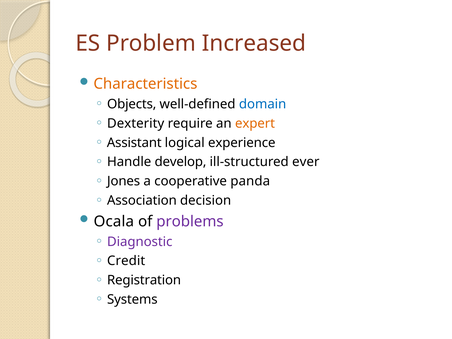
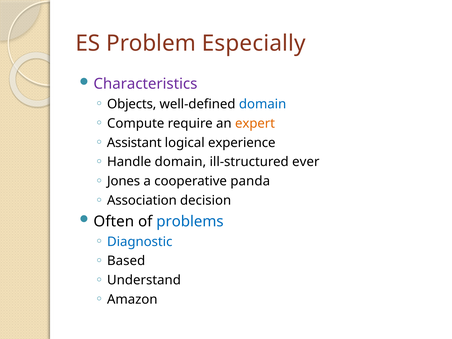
Increased: Increased -> Especially (254, 43)
Characteristics colour: orange -> purple (145, 84)
Dexterity: Dexterity -> Compute (136, 123)
Handle develop: develop -> domain (180, 162)
Ocala: Ocala -> Often (114, 221)
problems colour: purple -> blue (190, 221)
Diagnostic colour: purple -> blue (140, 242)
Credit: Credit -> Based (126, 261)
Registration: Registration -> Understand (144, 280)
Systems: Systems -> Amazon (132, 299)
